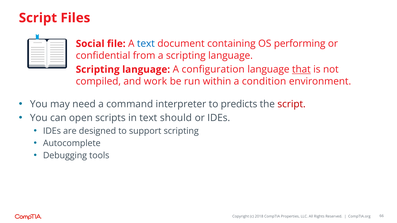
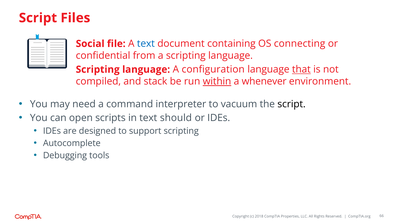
performing: performing -> connecting (300, 44)
work: work -> stack (155, 81)
within underline: none -> present (217, 81)
condition: condition -> whenever (264, 81)
predicts: predicts -> vacuum (239, 104)
script colour: red -> black (292, 104)
